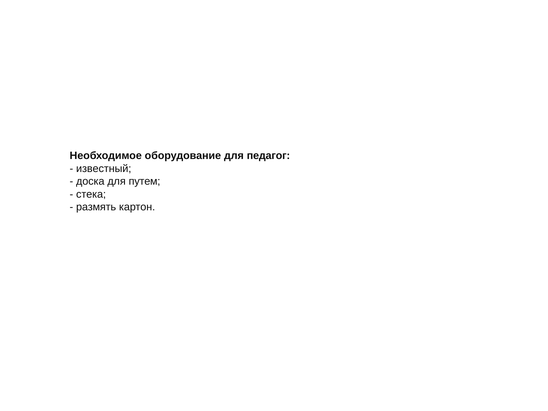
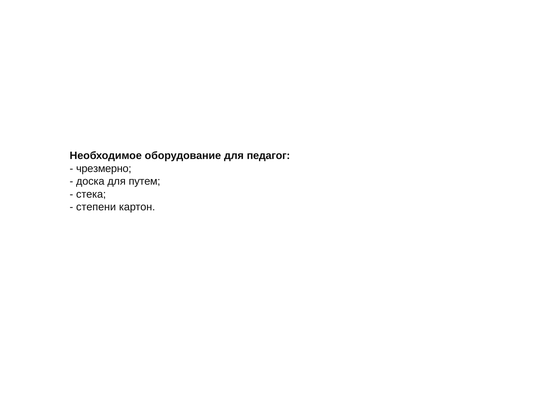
известный: известный -> чрезмерно (104, 169)
размять: размять -> степени (96, 207)
